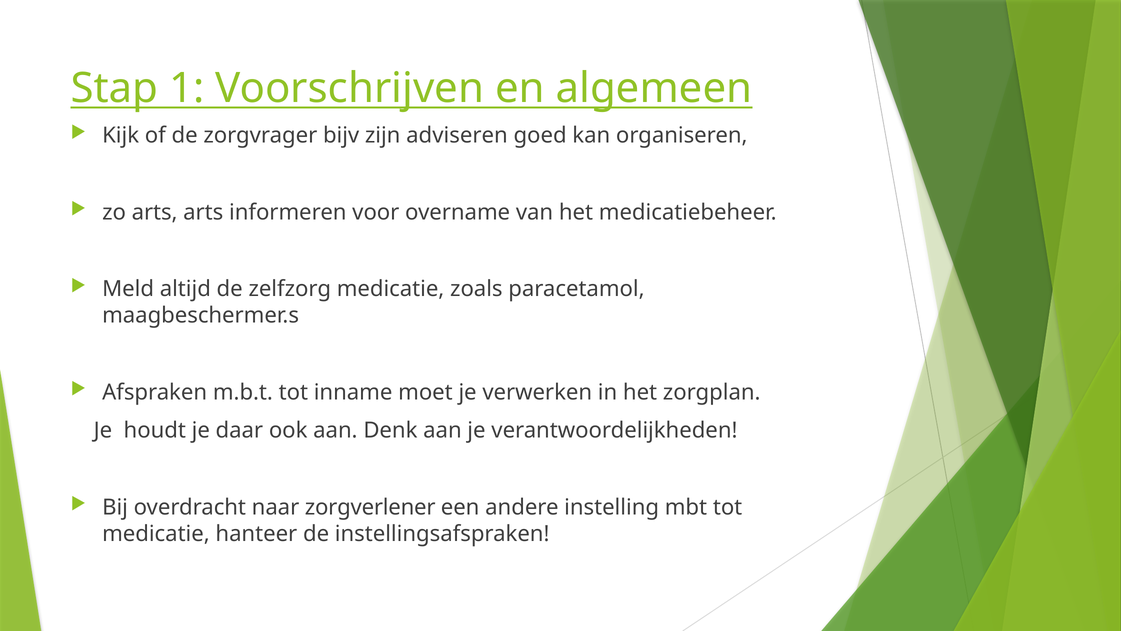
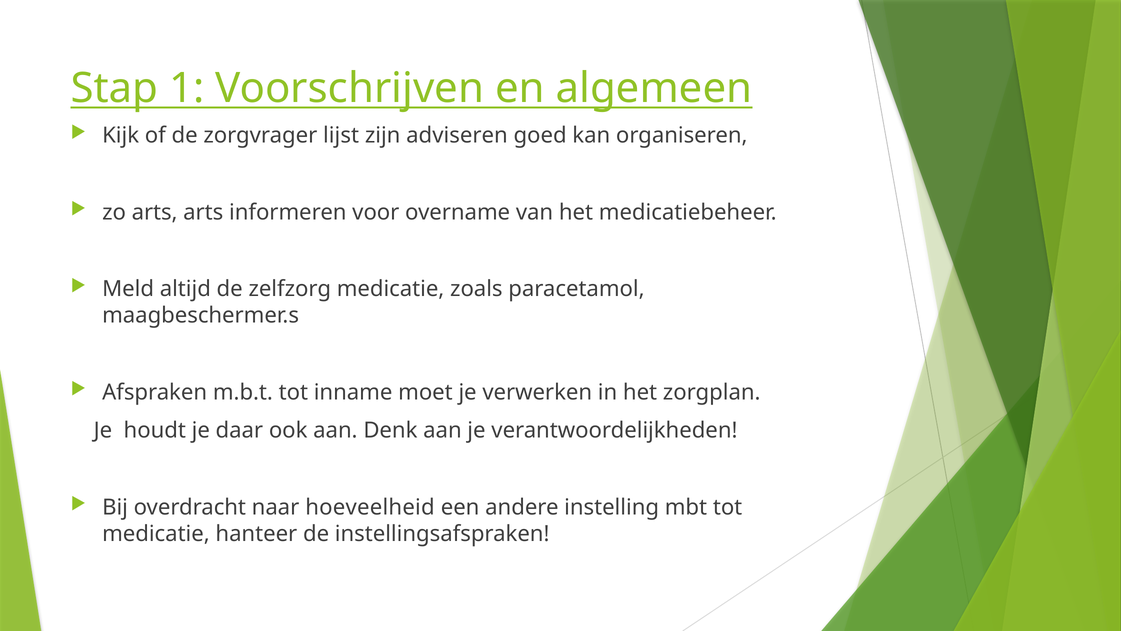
bijv: bijv -> lijst (341, 136)
zorgverlener: zorgverlener -> hoeveelheid (370, 507)
